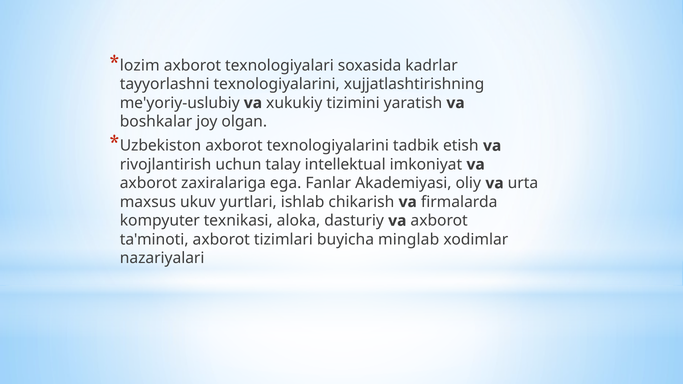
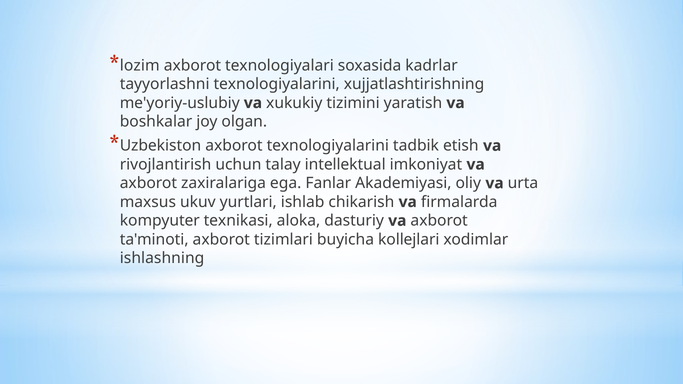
minglab: minglab -> kollеjlari (409, 240)
nazariyalari: nazariyalari -> ishlashning (162, 258)
